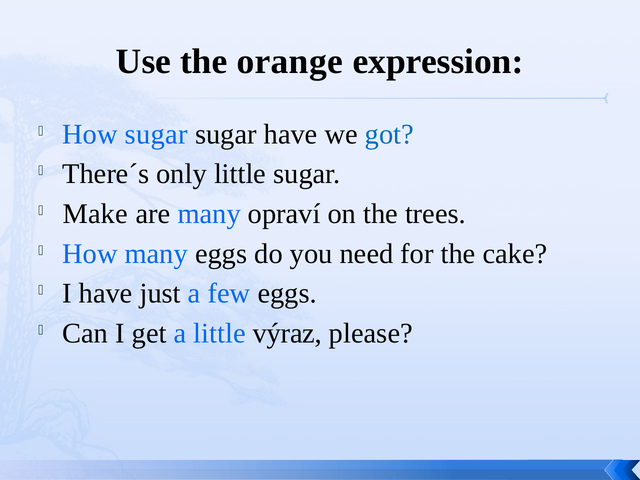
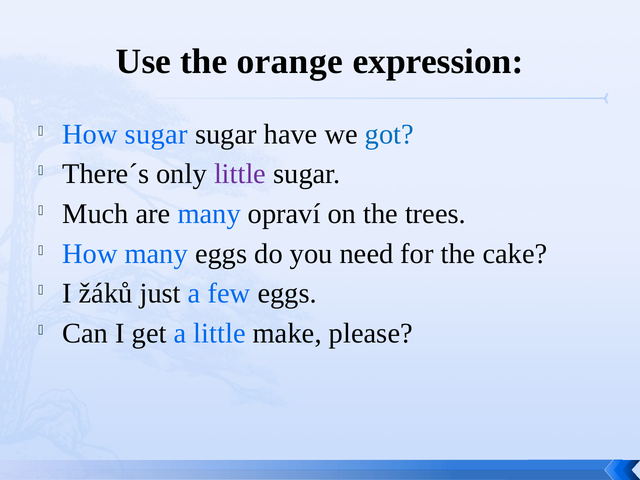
little colour: black -> purple (240, 174)
Make: Make -> Much (95, 214)
I have: have -> žáků (106, 294)
výraz: výraz -> make (287, 333)
